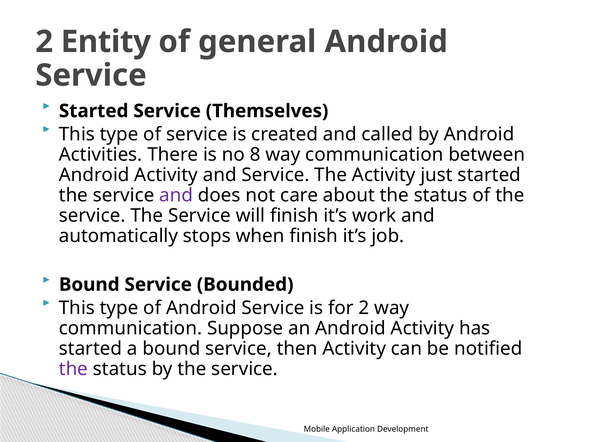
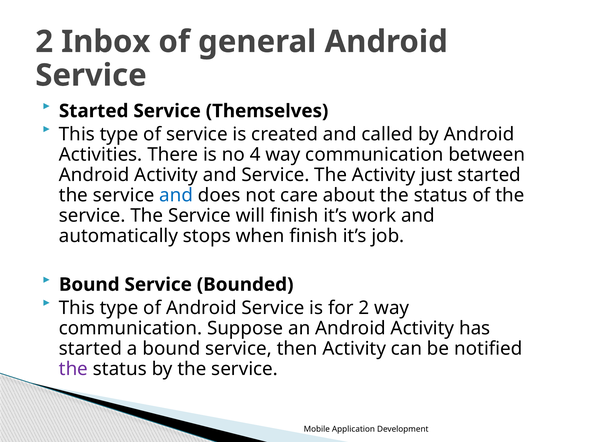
Entity: Entity -> Inbox (106, 42)
8: 8 -> 4 (255, 155)
and colour: purple -> blue (176, 195)
